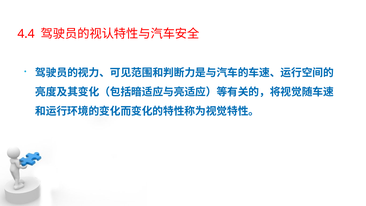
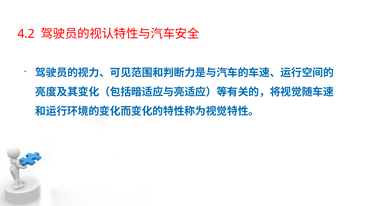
4.4: 4.4 -> 4.2 (26, 34)
